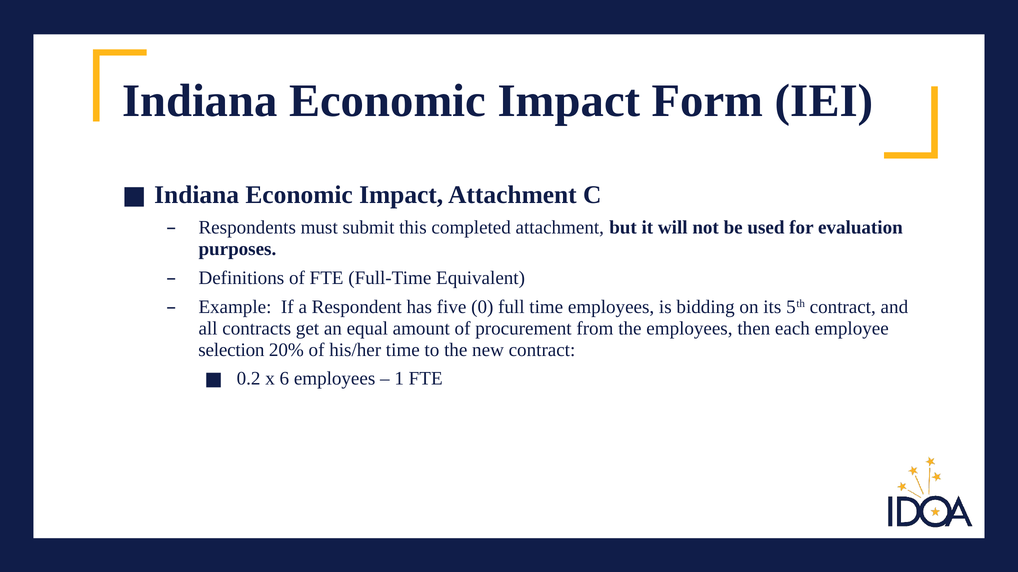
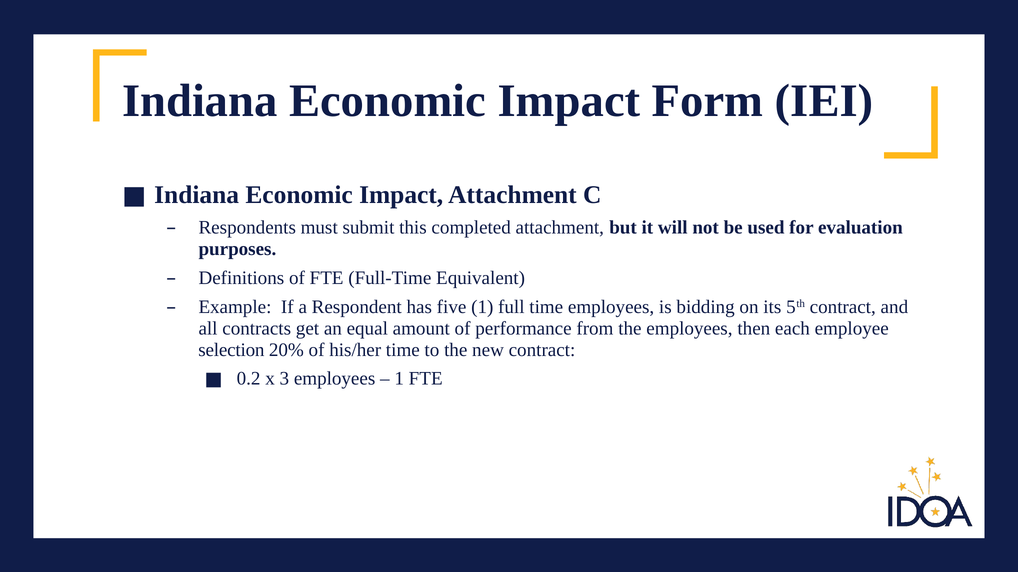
five 0: 0 -> 1 (482, 307)
procurement: procurement -> performance (523, 329)
6: 6 -> 3 (284, 379)
